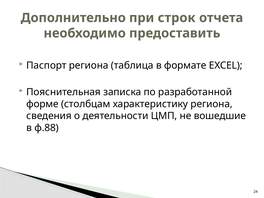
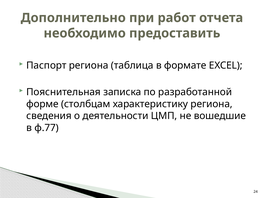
строк: строк -> работ (177, 18)
ф.88: ф.88 -> ф.77 (47, 128)
